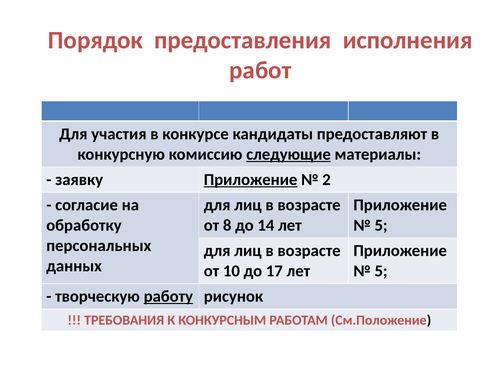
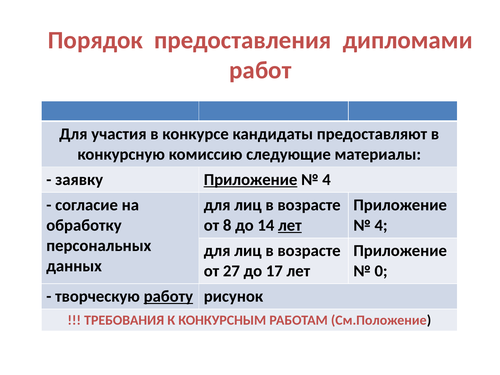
исполнения: исполнения -> дипломами (408, 40)
следующие underline: present -> none (289, 154)
2: 2 -> 4 (326, 180)
лет underline: none -> present (290, 225)
5: 5 -> 4 (381, 225)
10: 10 -> 27 (231, 271)
5: 5 -> 0 (381, 271)
